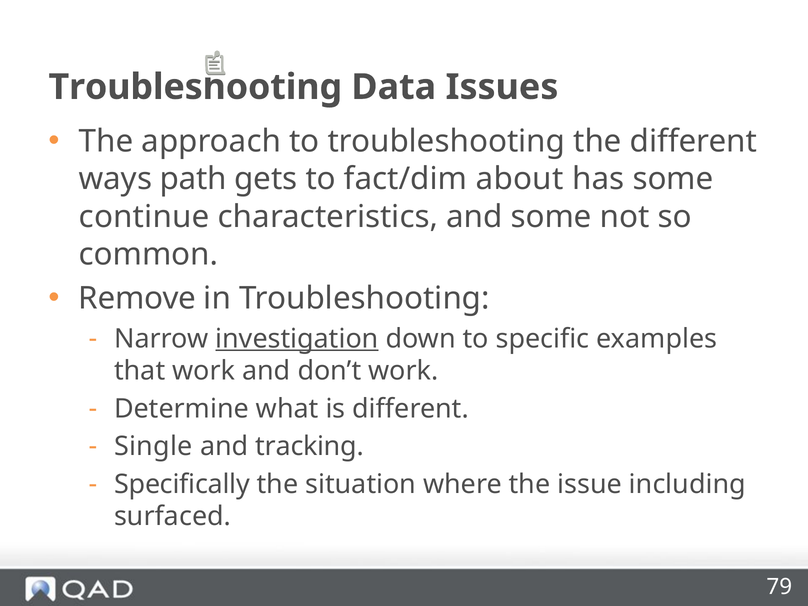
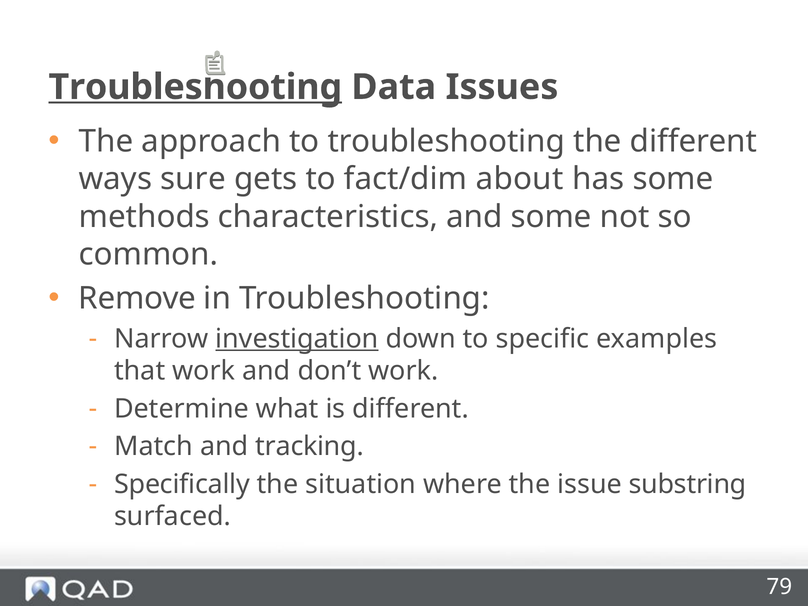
Troubleshooting underline: none -> present (195, 87)
path: path -> sure (193, 179)
continue: continue -> methods (144, 217)
Single: Single -> Match (154, 446)
including: including -> substring (688, 484)
